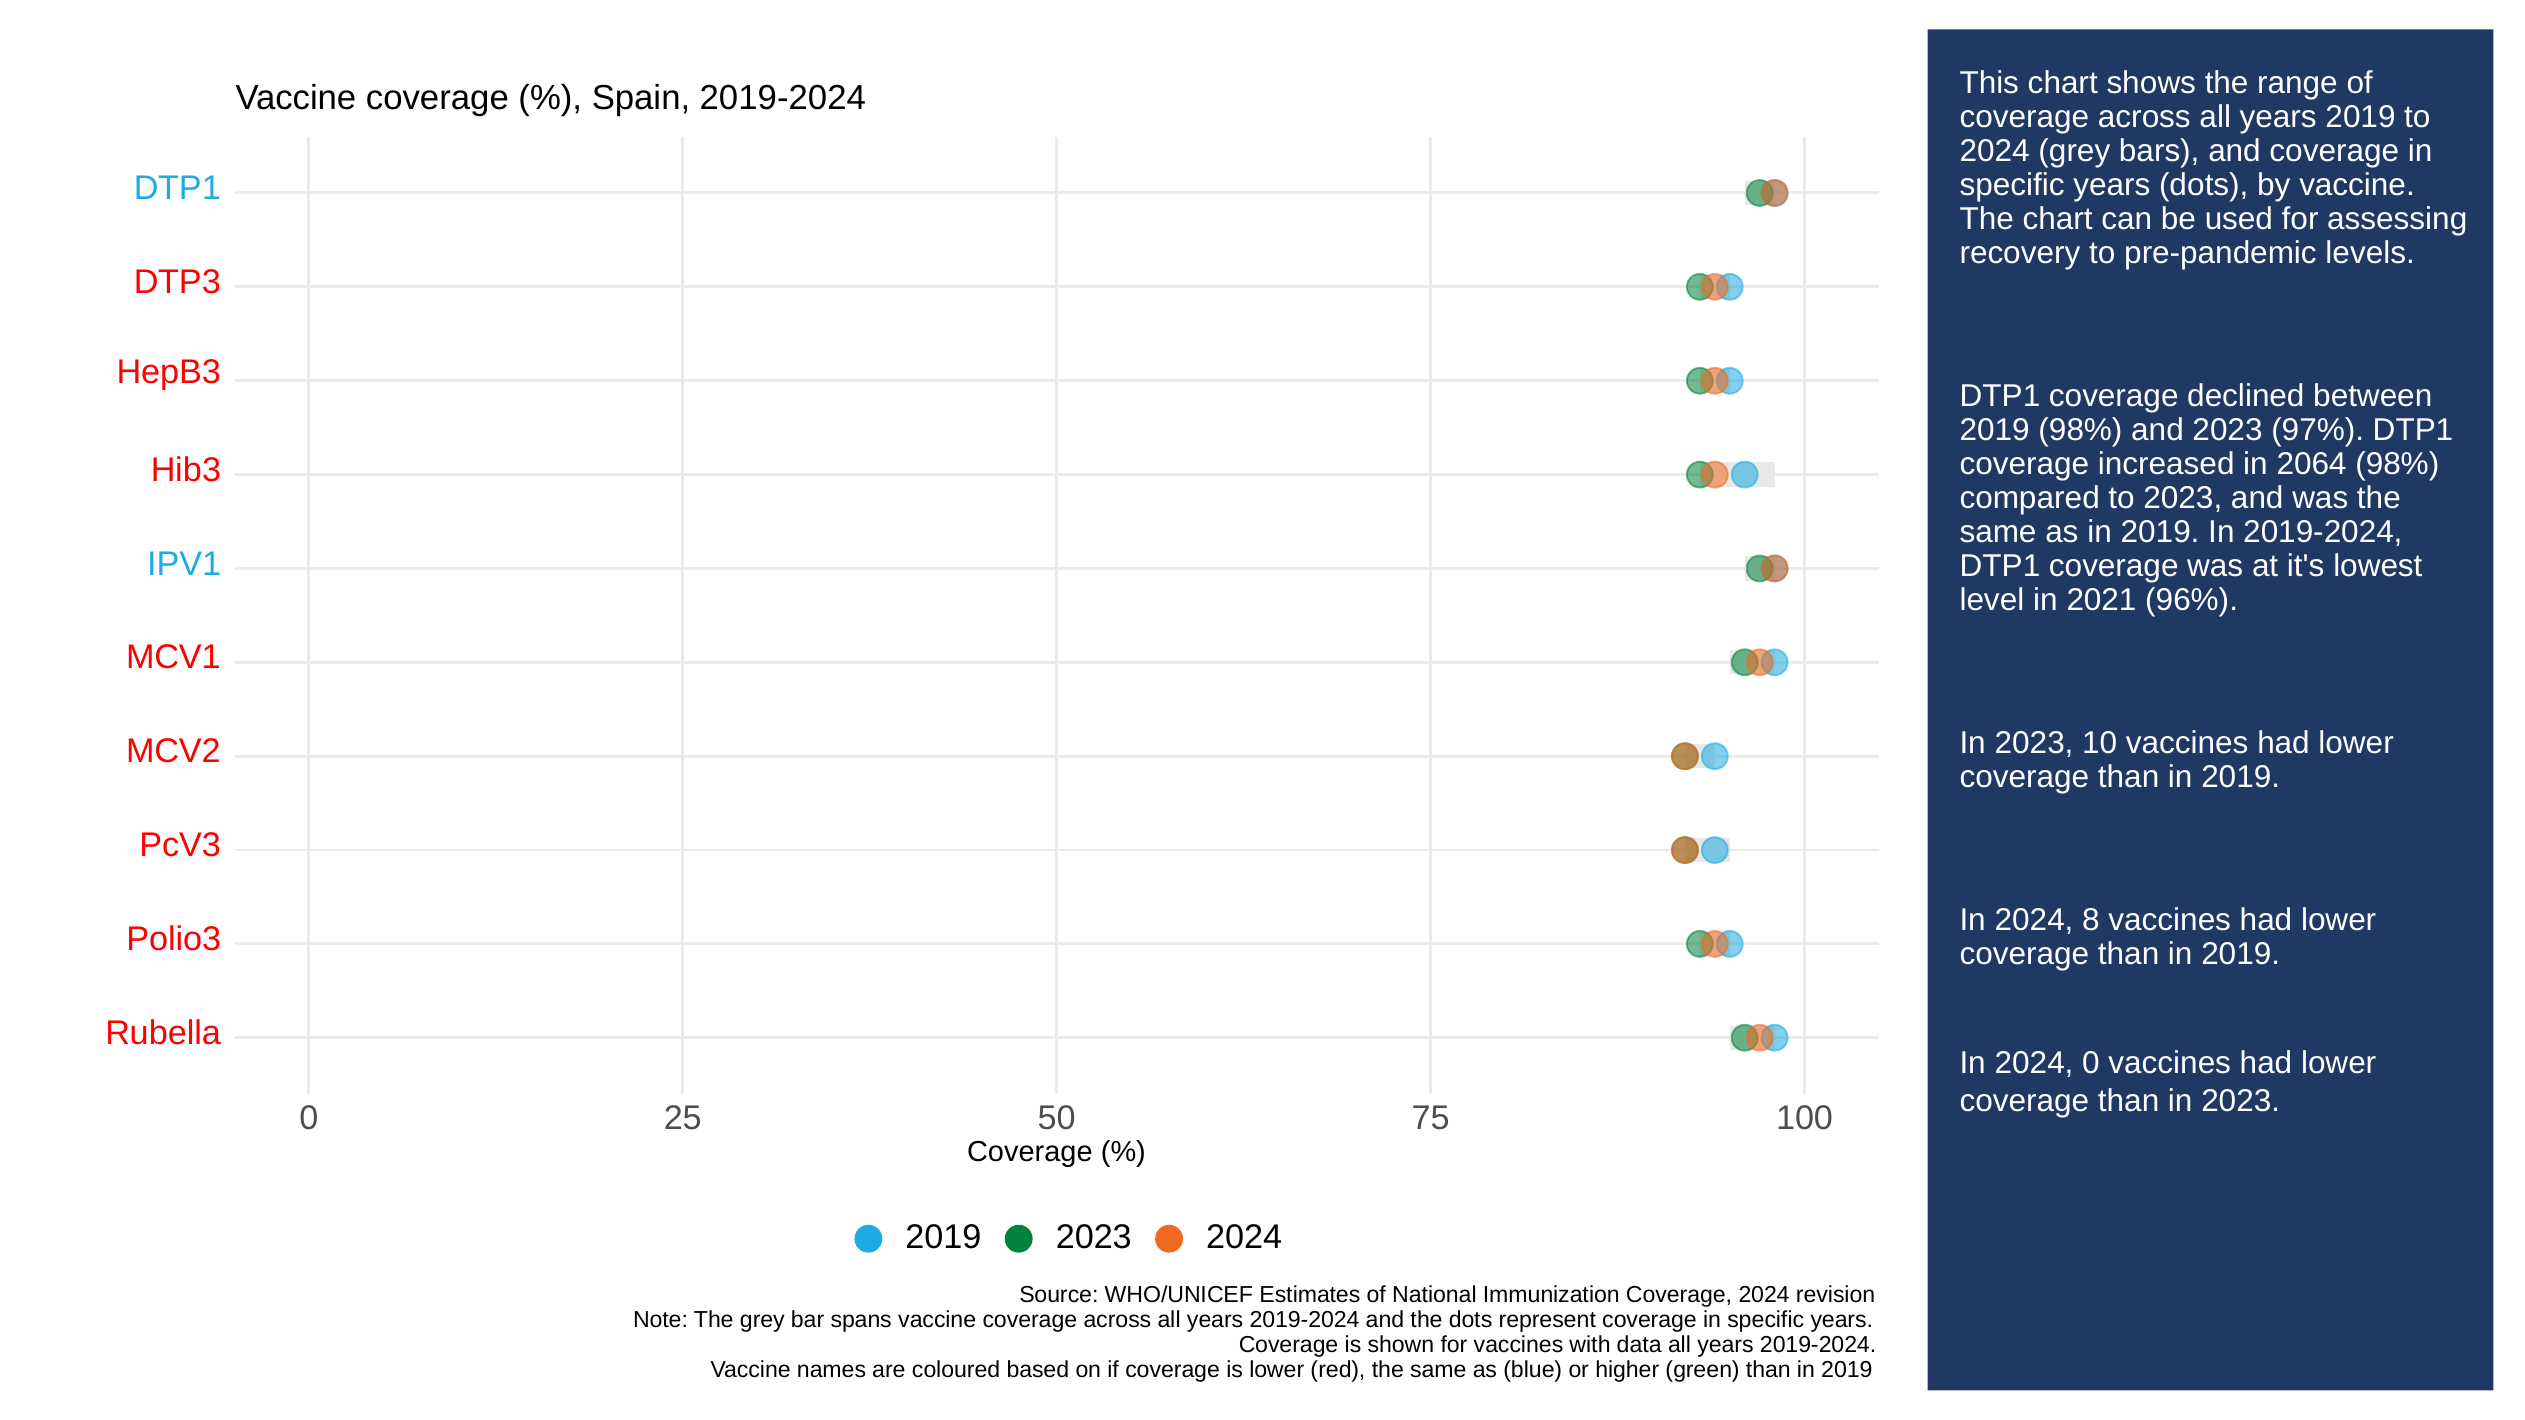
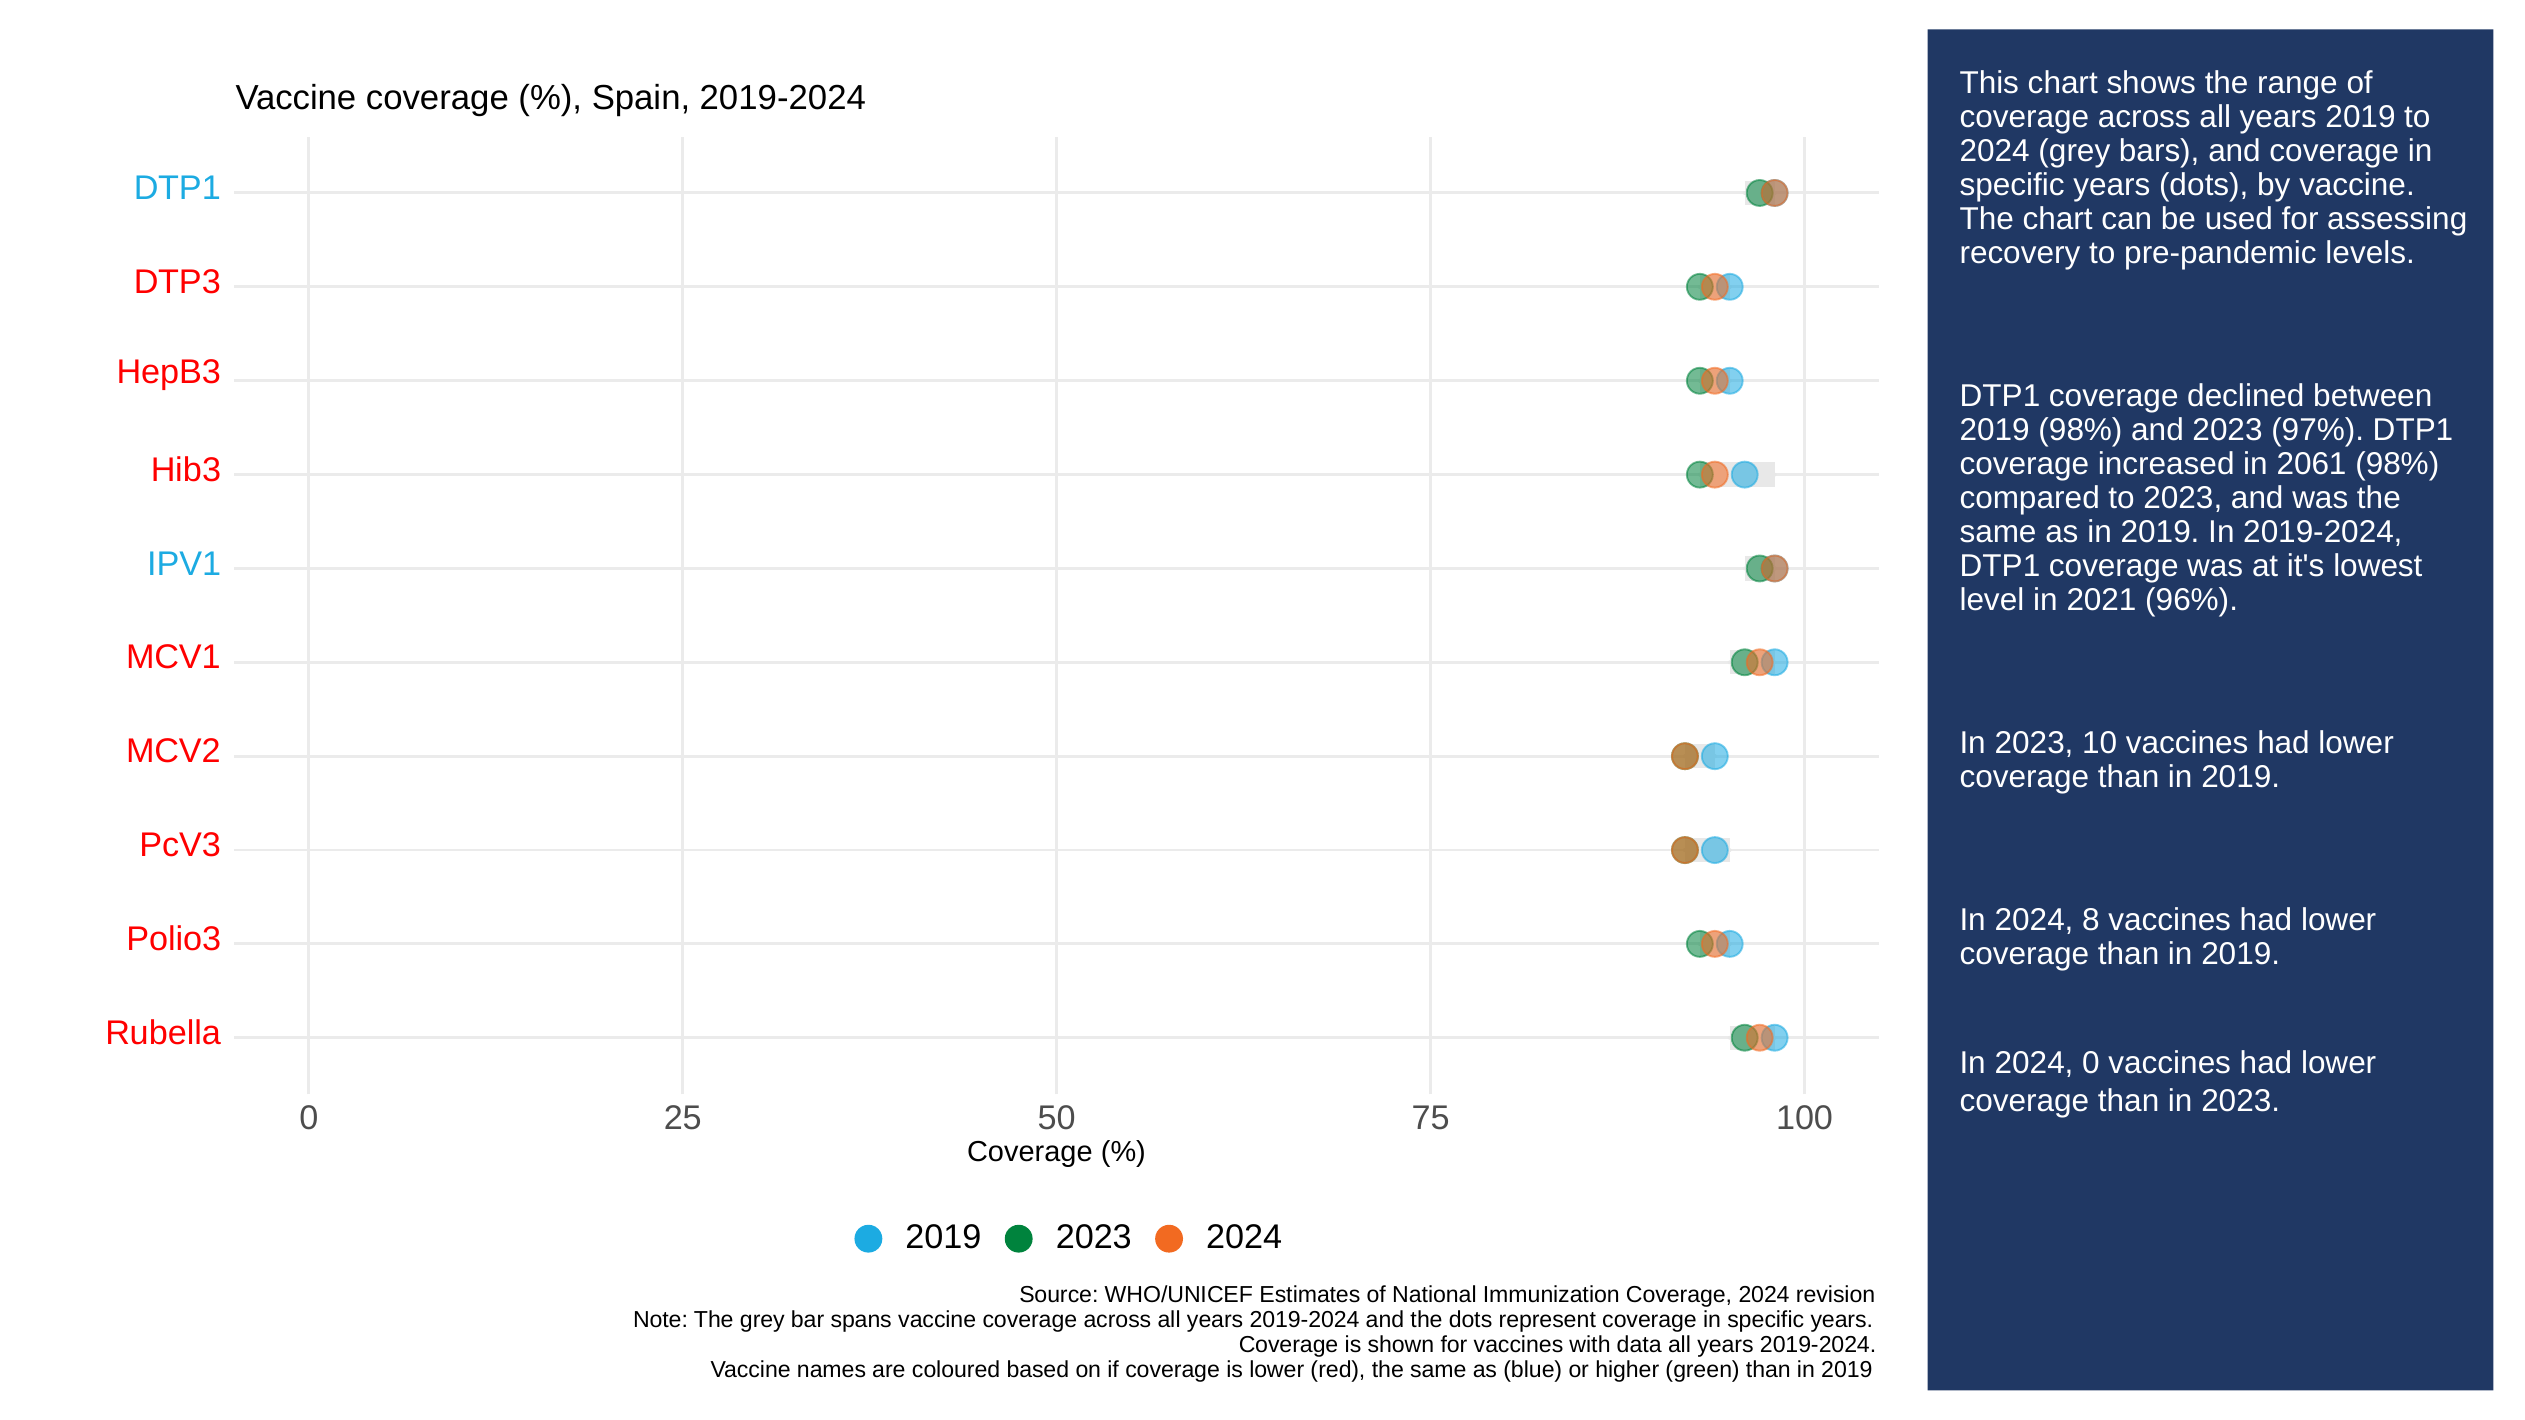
2064: 2064 -> 2061 (2312, 464)
